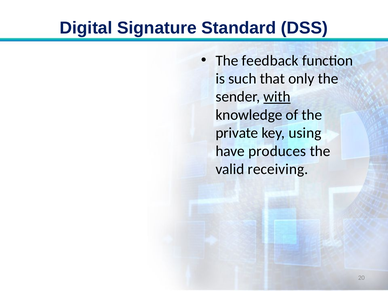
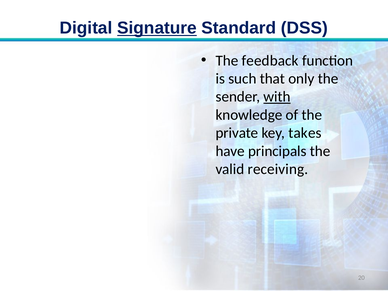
Signature underline: none -> present (157, 28)
using: using -> takes (305, 133)
produces: produces -> principals (277, 151)
